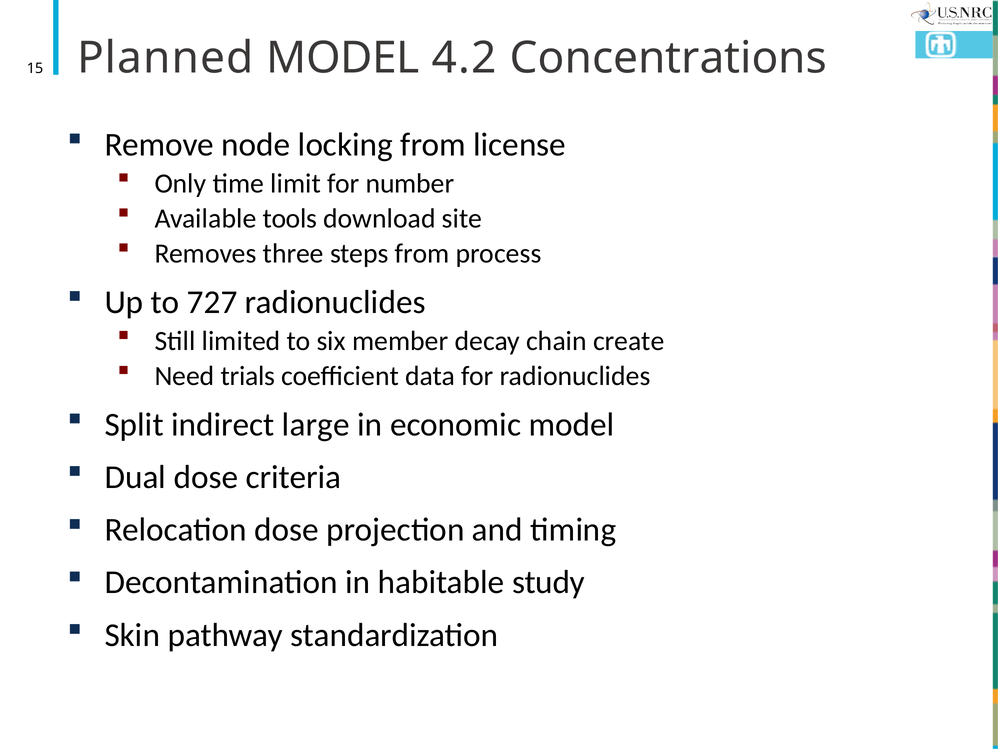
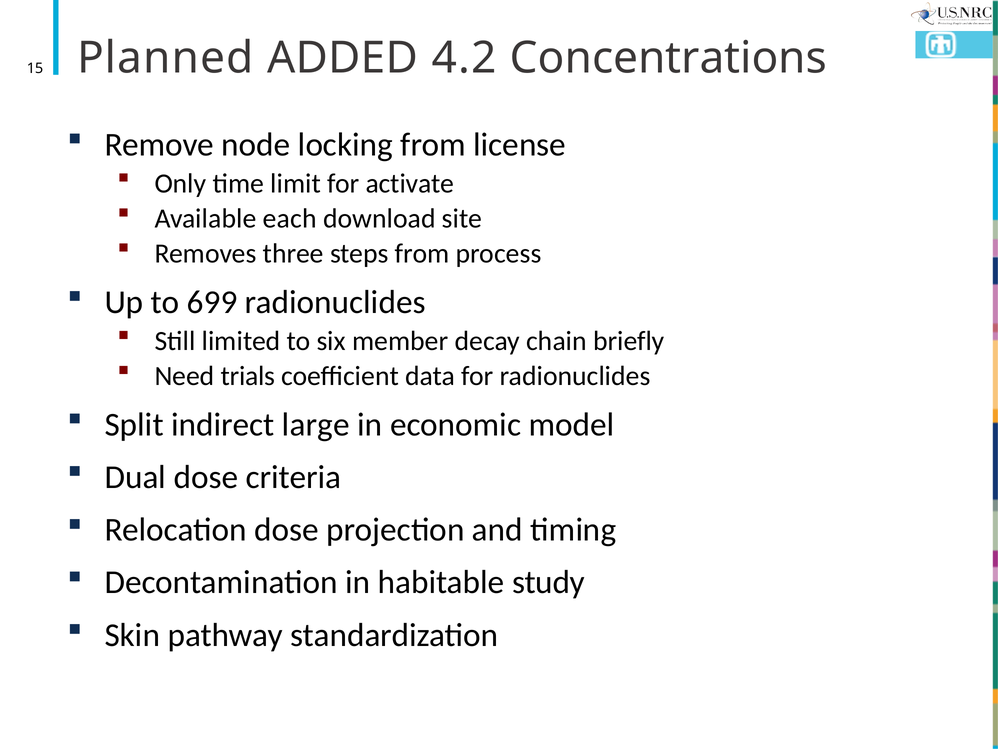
Planned MODEL: MODEL -> ADDED (343, 58)
number: number -> activate (410, 183)
tools: tools -> each (290, 218)
727: 727 -> 699 (212, 302)
create: create -> briefly (629, 341)
